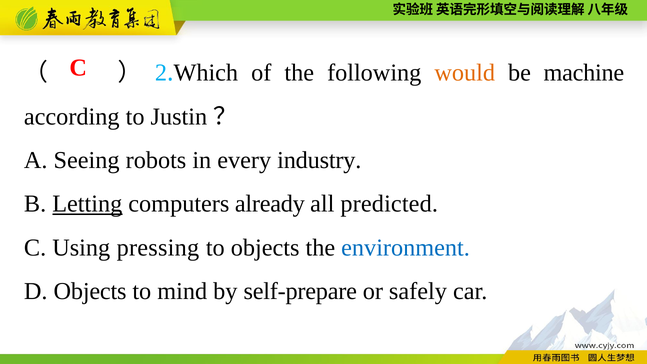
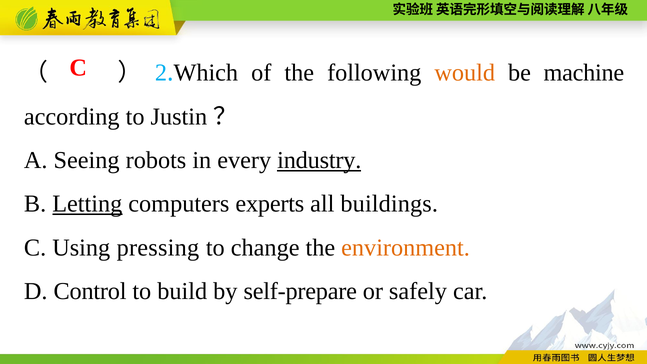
industry underline: none -> present (319, 160)
already: already -> experts (270, 204)
predicted: predicted -> buildings (389, 204)
to objects: objects -> change (265, 248)
environment colour: blue -> orange (406, 248)
D Objects: Objects -> Control (90, 291)
mind: mind -> build (182, 291)
